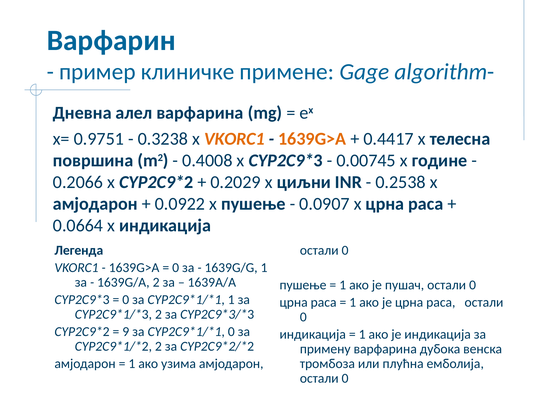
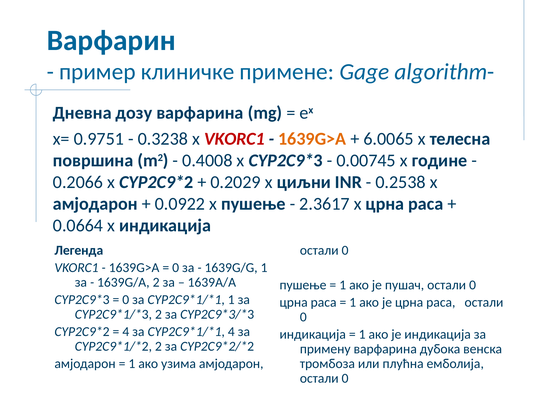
алел: алел -> дозу (134, 113)
VKORC1 colour: orange -> red (234, 139)
0.4417: 0.4417 -> 6.0065 (389, 139)
0.0907: 0.0907 -> 2.3617 (324, 204)
9: 9 -> 4 (126, 331)
0: 0 -> 4 (231, 331)
